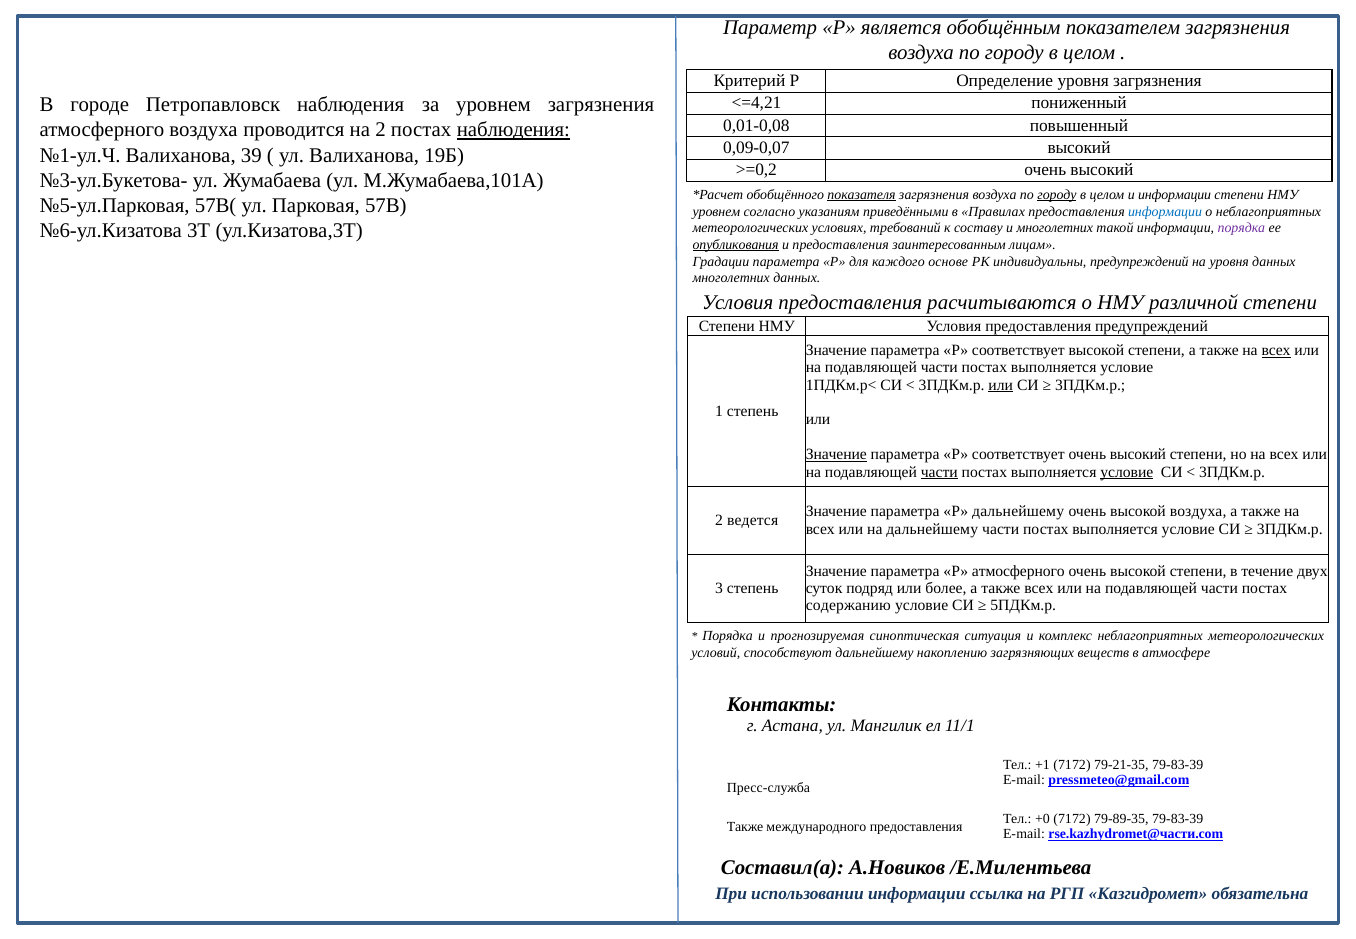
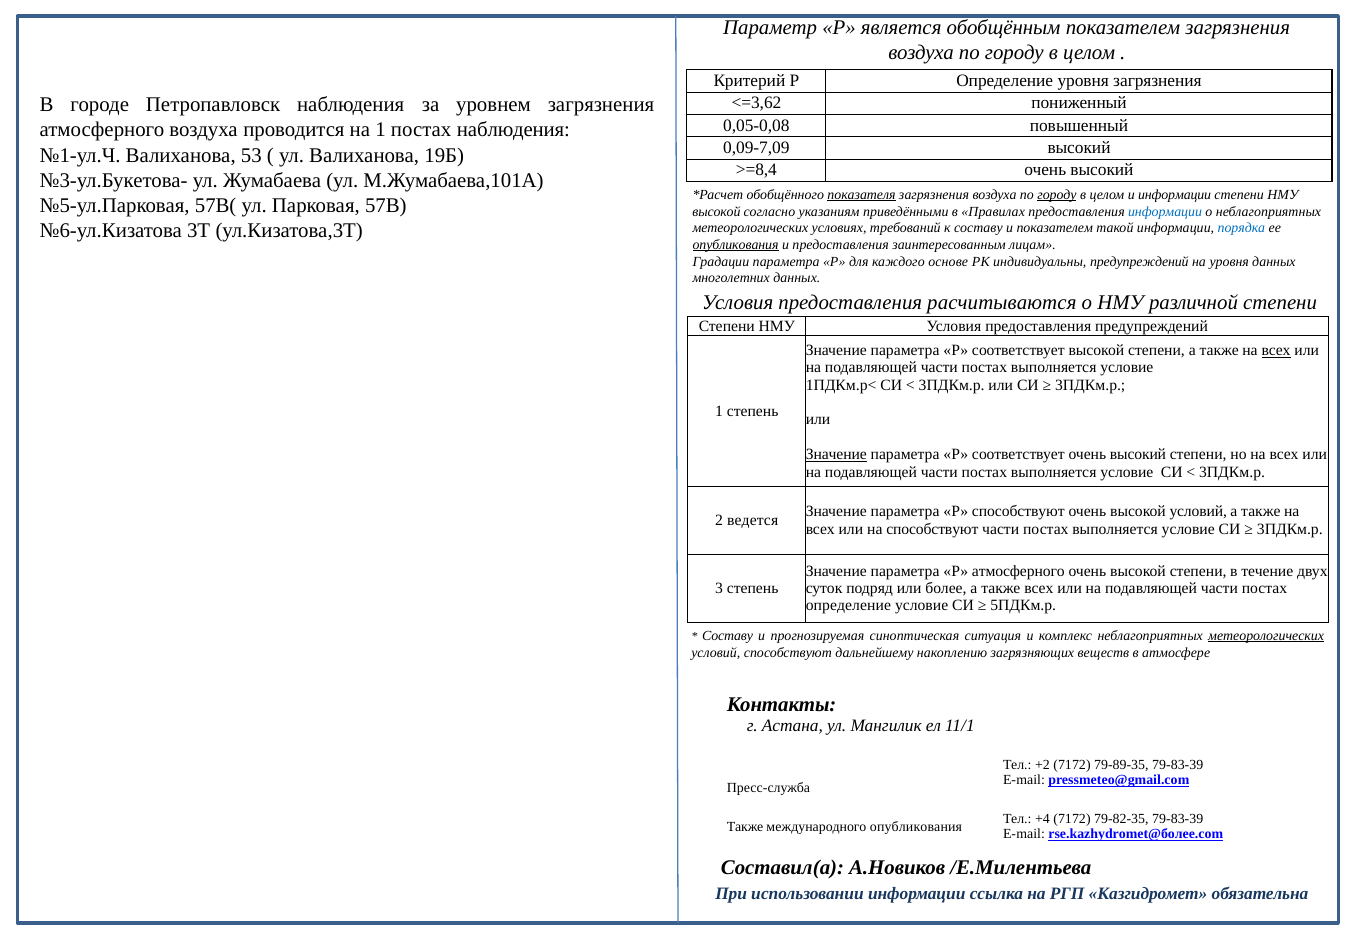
<=4,21: <=4,21 -> <=3,62 (756, 103)
0,01-0,08: 0,01-0,08 -> 0,05-0,08 (756, 125)
на 2: 2 -> 1 (381, 130)
наблюдения underline: present -> none (513, 130)
0,09-0,07: 0,09-0,07 -> 0,09-7,09 (756, 148)
39: 39 -> 53 (251, 155)
>=0,2: >=0,2 -> >=8,4 (756, 170)
уровнем: уровнем -> высокой (716, 211)
и многолетних: многолетних -> показателем (1055, 228)
порядка colour: purple -> blue (1241, 228)
или underline: present -> none (1001, 385)
части underline: present -> none (939, 472)
условие underline: present -> none (1127, 472)
Р дальнейшему: дальнейшему -> способствуют (1018, 512)
высокой воздуха: воздуха -> условий (1198, 512)
на дальнейшему: дальнейшему -> способствуют (932, 529)
содержанию: содержанию -> определение (848, 605)
Порядка: Порядка -> Составу (728, 636)
метеорологических underline: none -> present (1266, 636)
+1: +1 -> +2 (1042, 764)
79-21-35: 79-21-35 -> 79-89-35 (1121, 764)
+0: +0 -> +4 (1042, 818)
79-89-35: 79-89-35 -> 79-82-35 (1121, 818)
международного предоставления: предоставления -> опубликования (916, 826)
rse.kazhydromet@части.com: rse.kazhydromet@части.com -> rse.kazhydromet@более.com (1136, 834)
